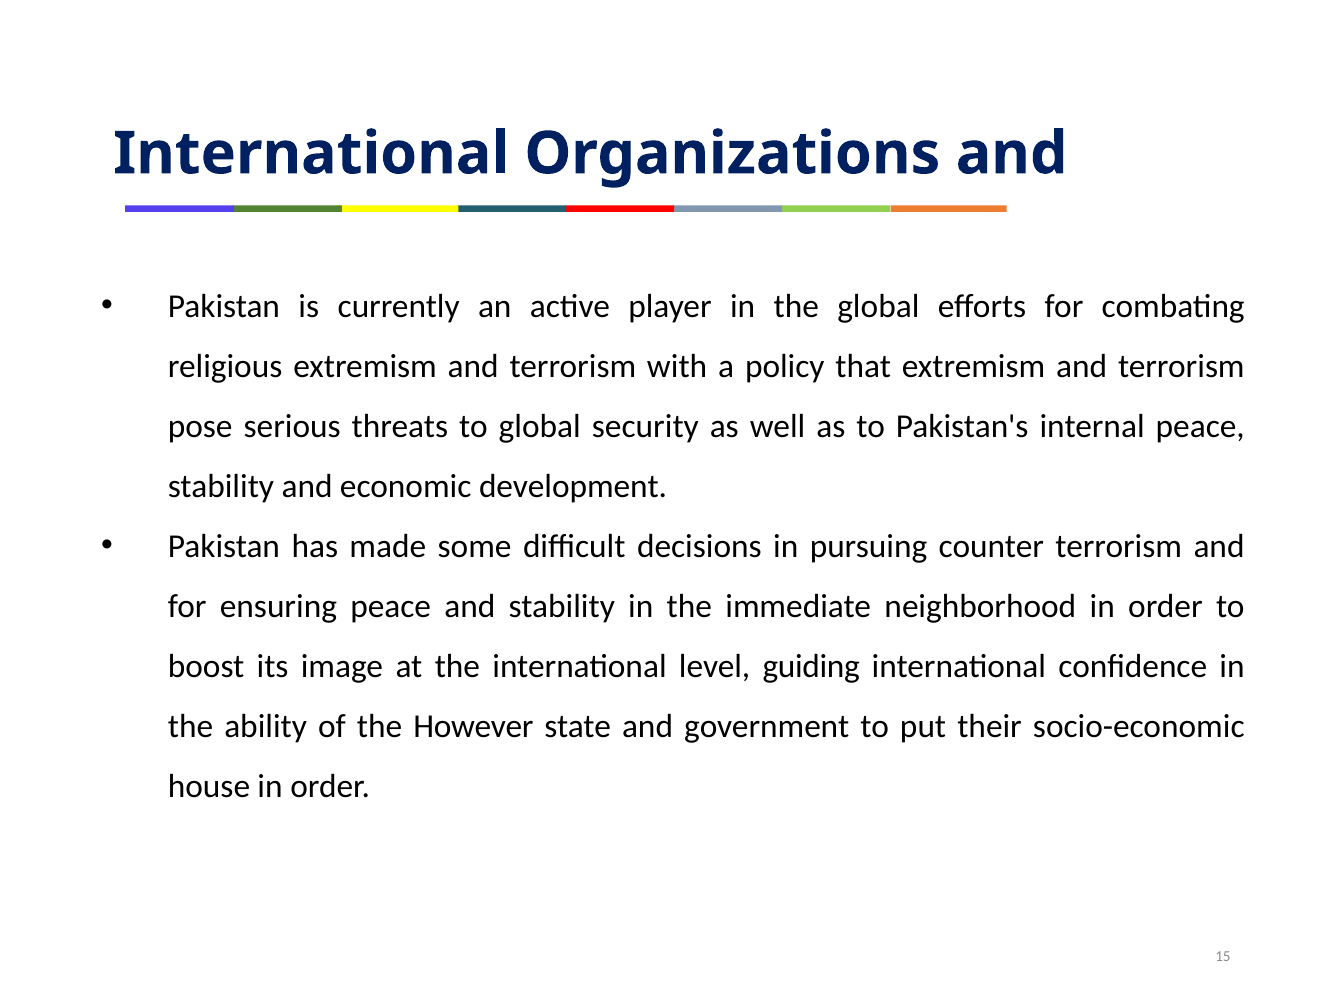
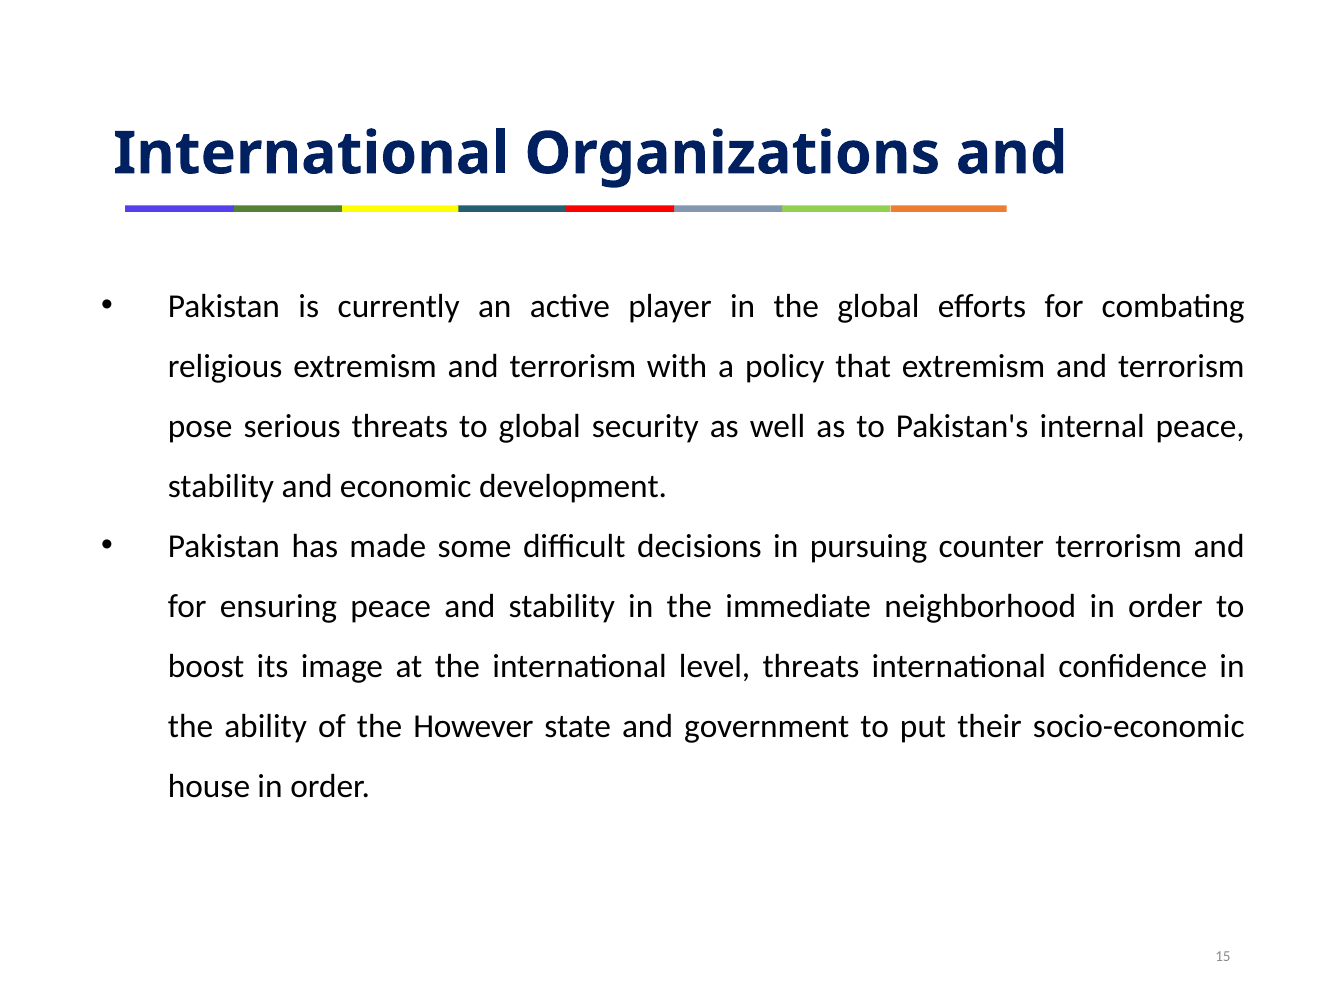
level guiding: guiding -> threats (811, 666)
